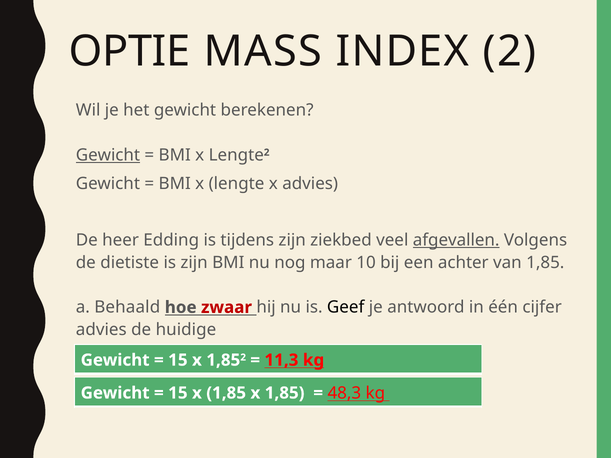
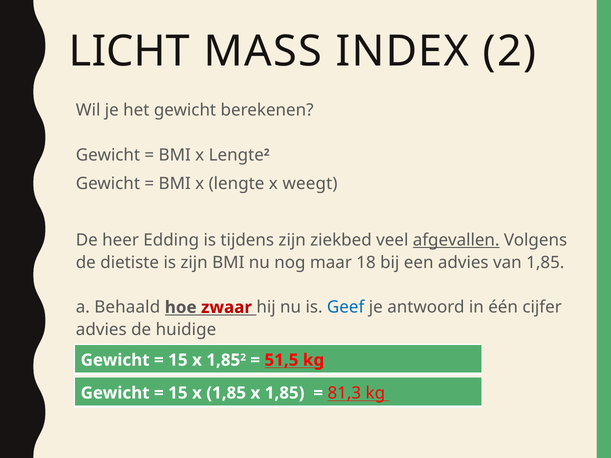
OPTIE: OPTIE -> LICHT (129, 52)
Gewicht underline: present -> none (108, 155)
x advies: advies -> weegt (310, 184)
10: 10 -> 18 (366, 263)
een achter: achter -> advies (463, 263)
Geef colour: black -> blue (346, 307)
11,3: 11,3 -> 51,5 (281, 360)
48,3: 48,3 -> 81,3 (344, 393)
